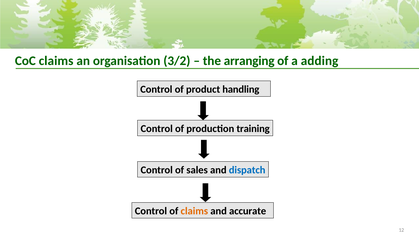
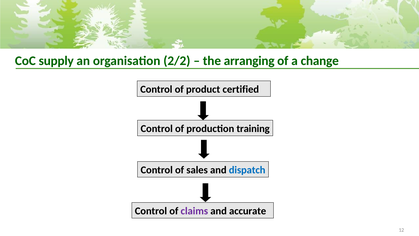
CoC claims: claims -> supply (56, 61)
3/2: 3/2 -> 2/2 (177, 61)
adding: adding -> change (320, 61)
handling: handling -> certified (241, 89)
claims colour: orange -> purple (194, 211)
